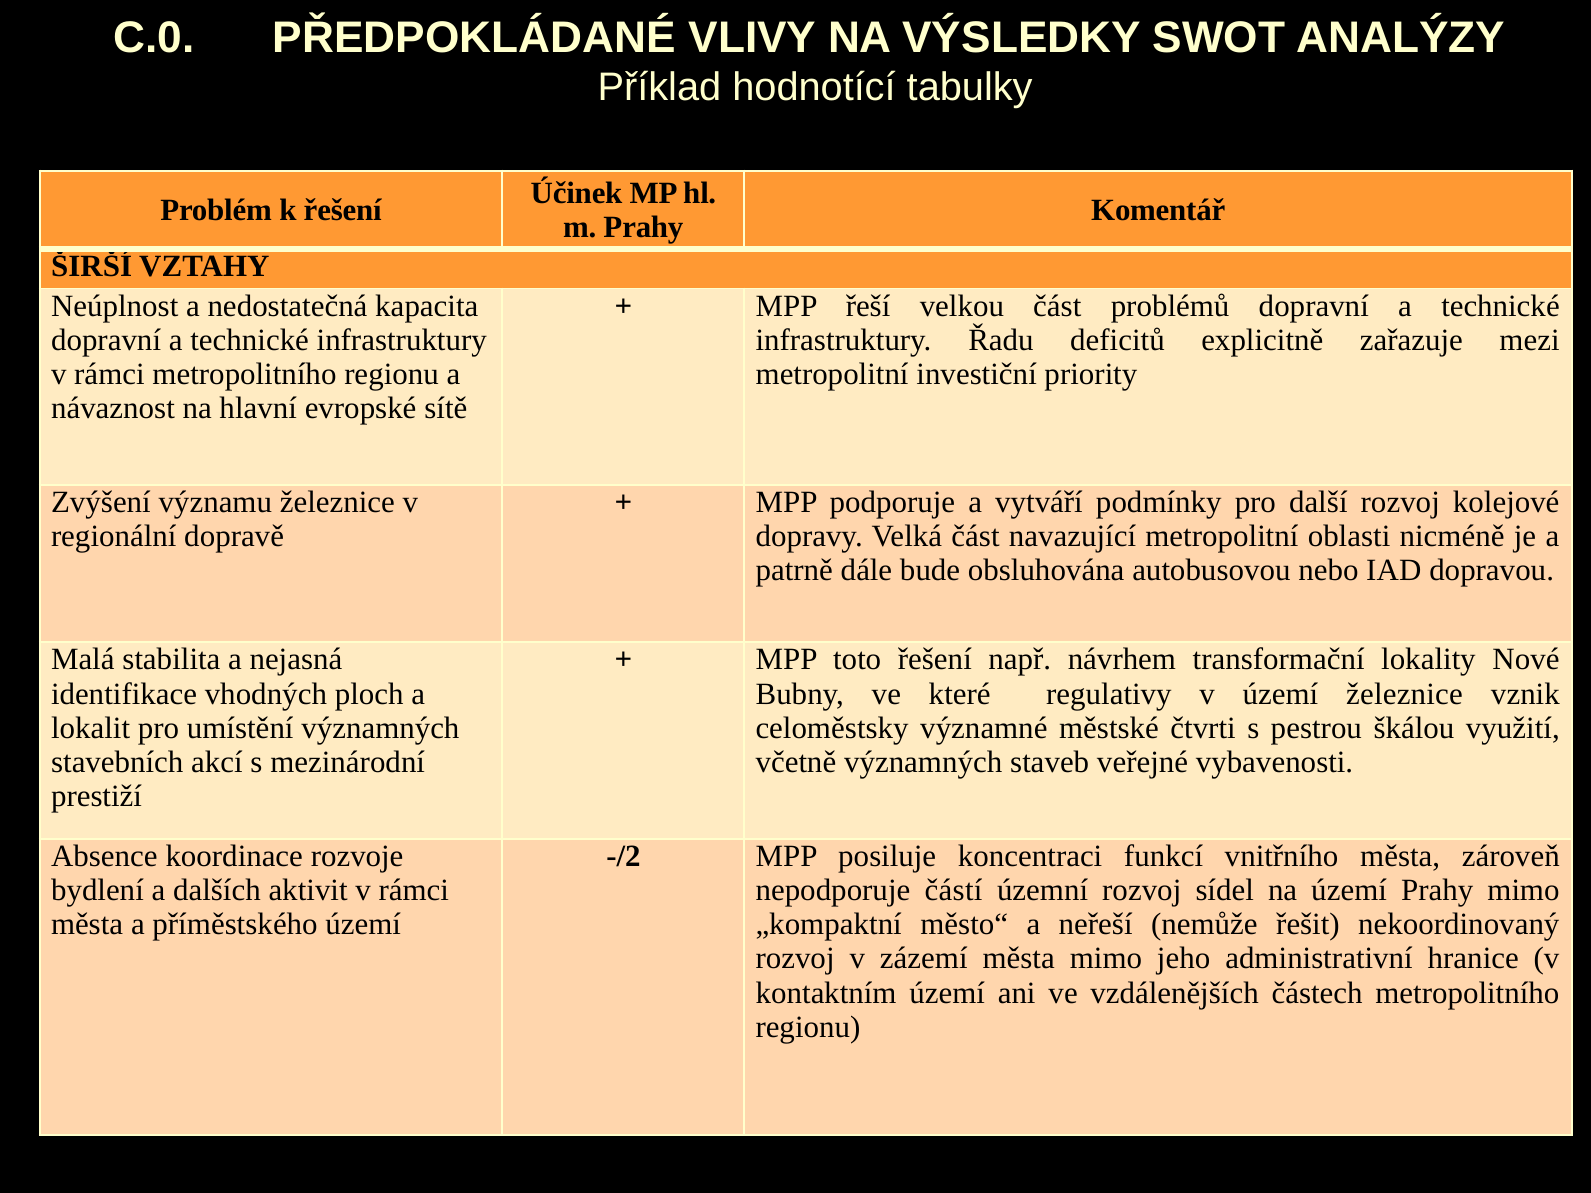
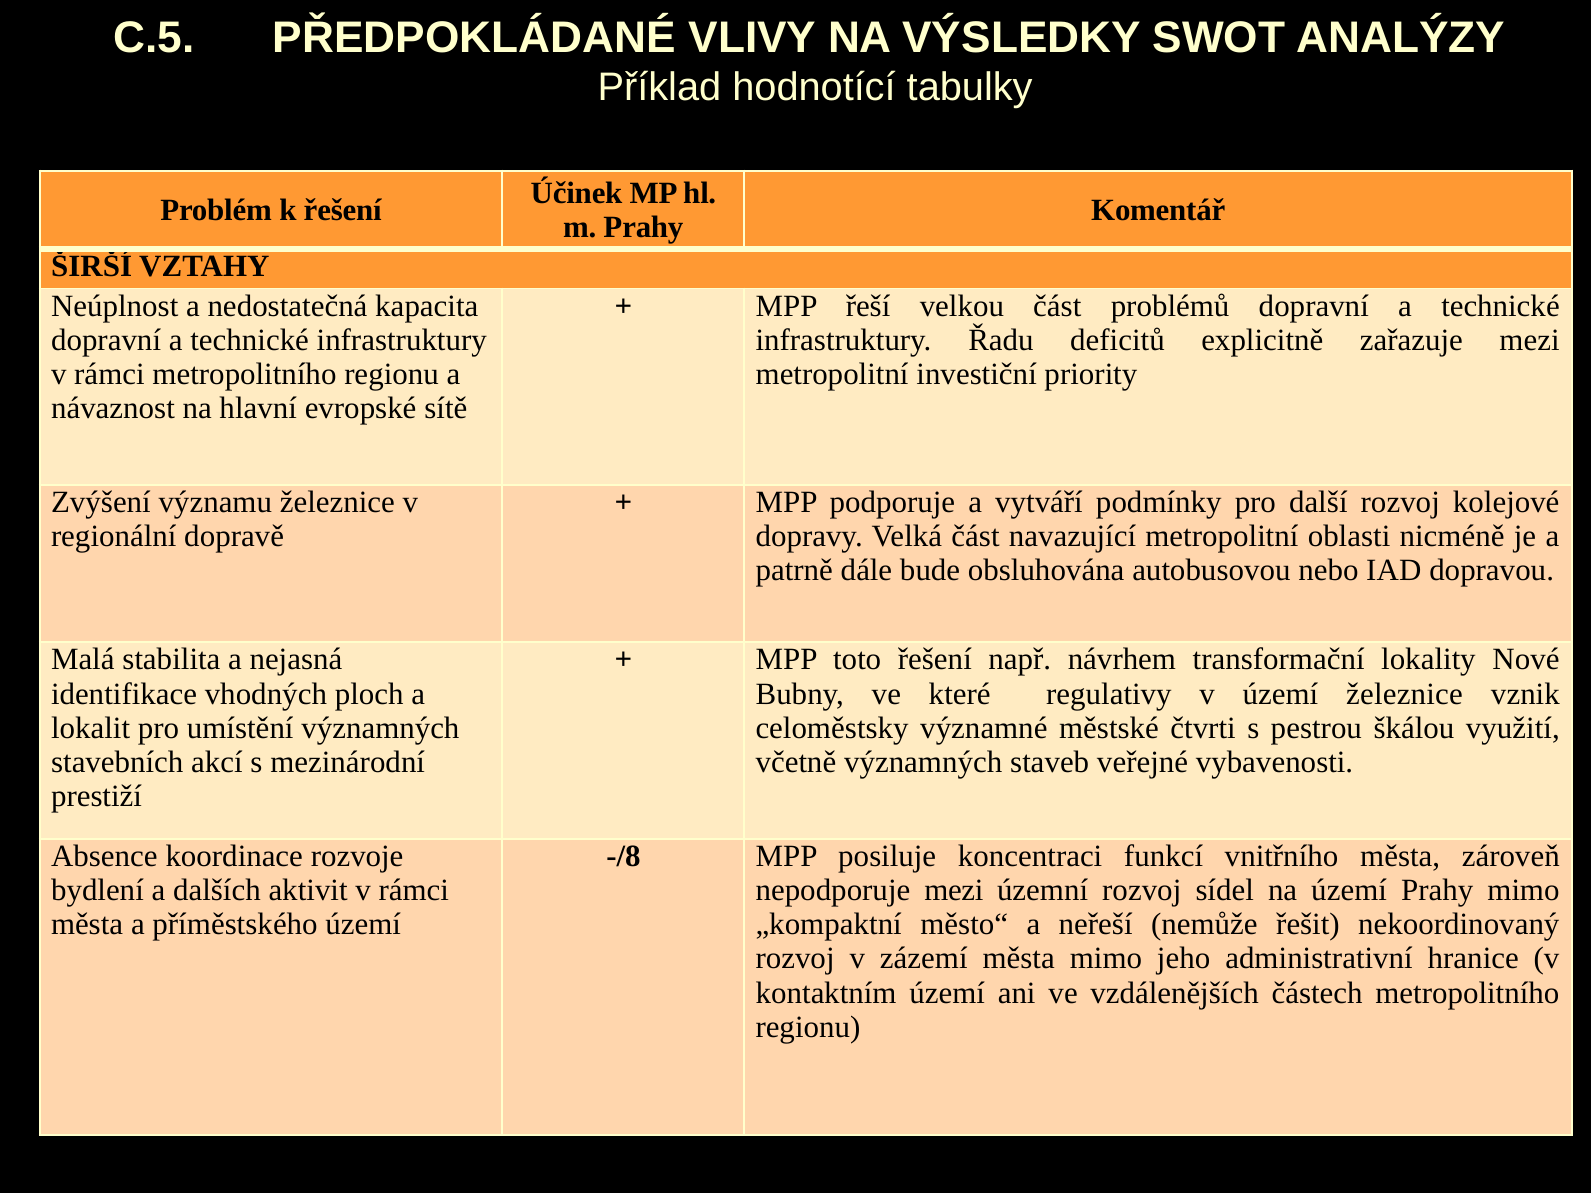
C.0: C.0 -> C.5 (154, 38)
-/2: -/2 -> -/8 (623, 856)
nepodporuje částí: částí -> mezi (954, 891)
